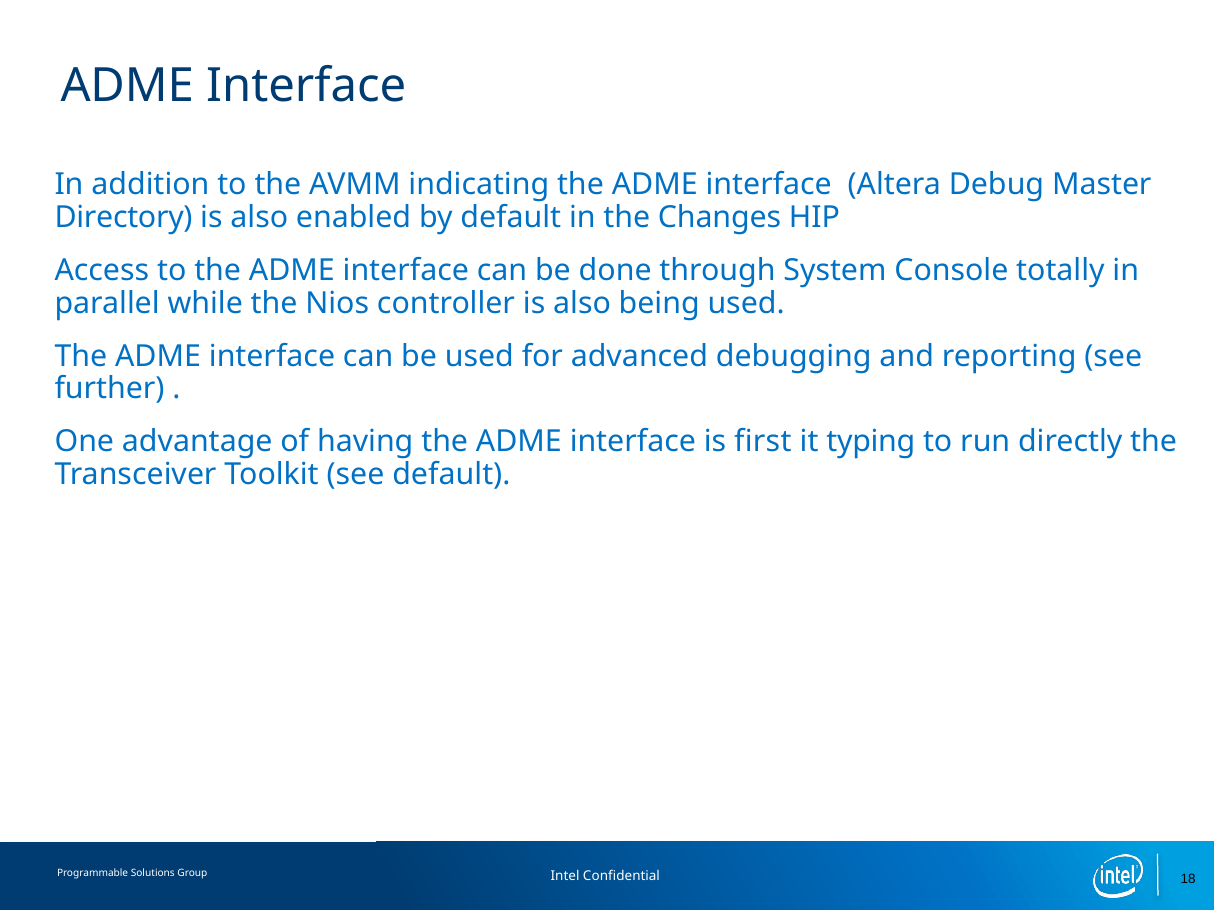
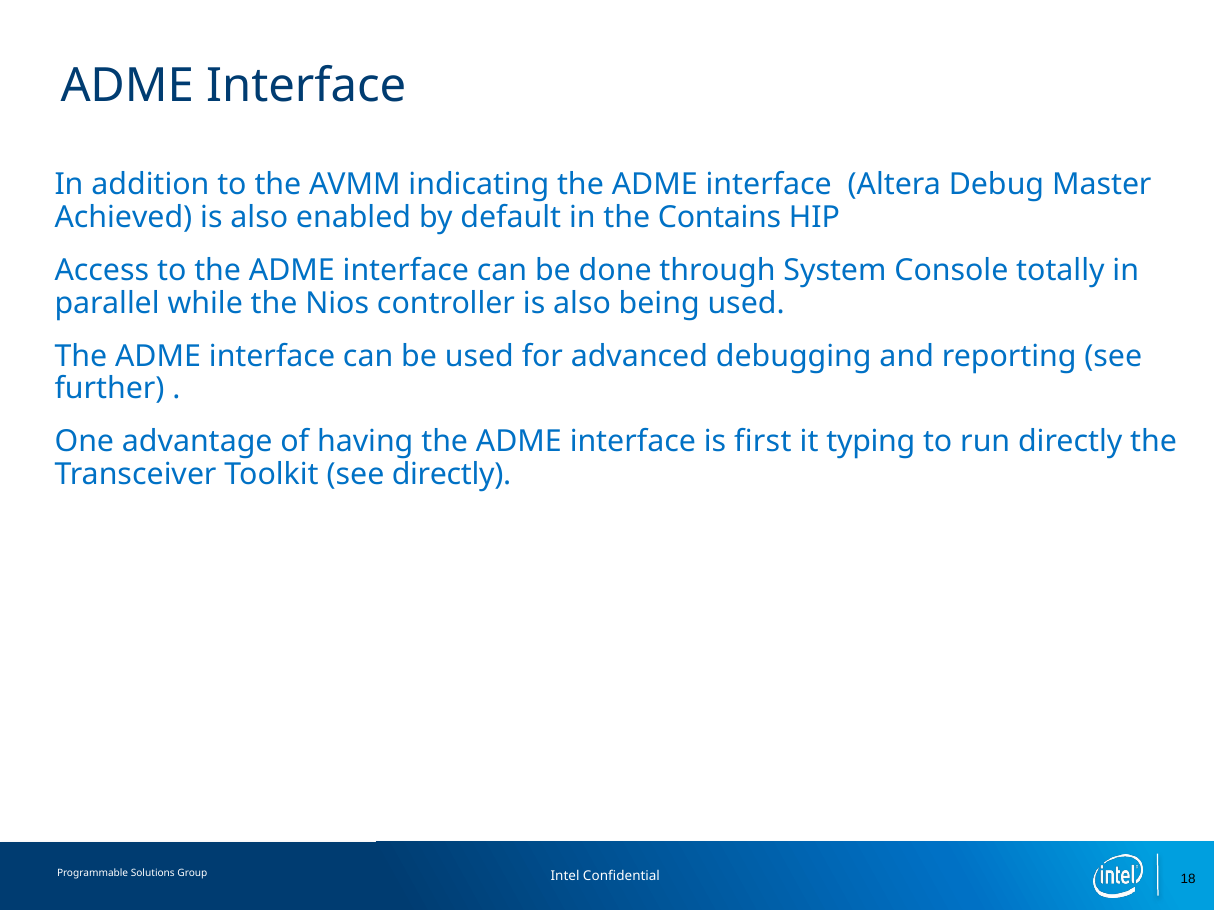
Directory: Directory -> Achieved (123, 217)
Changes: Changes -> Contains (720, 217)
see default: default -> directly (452, 475)
